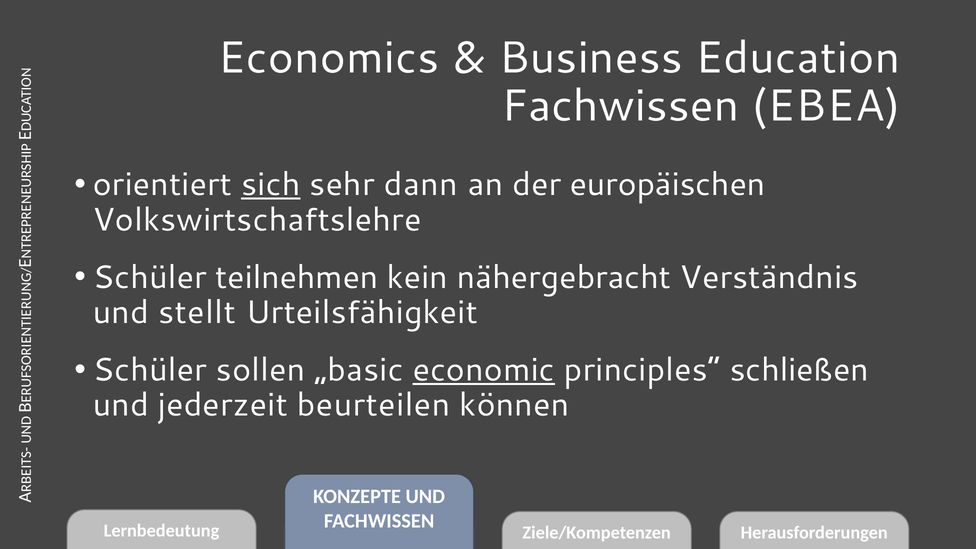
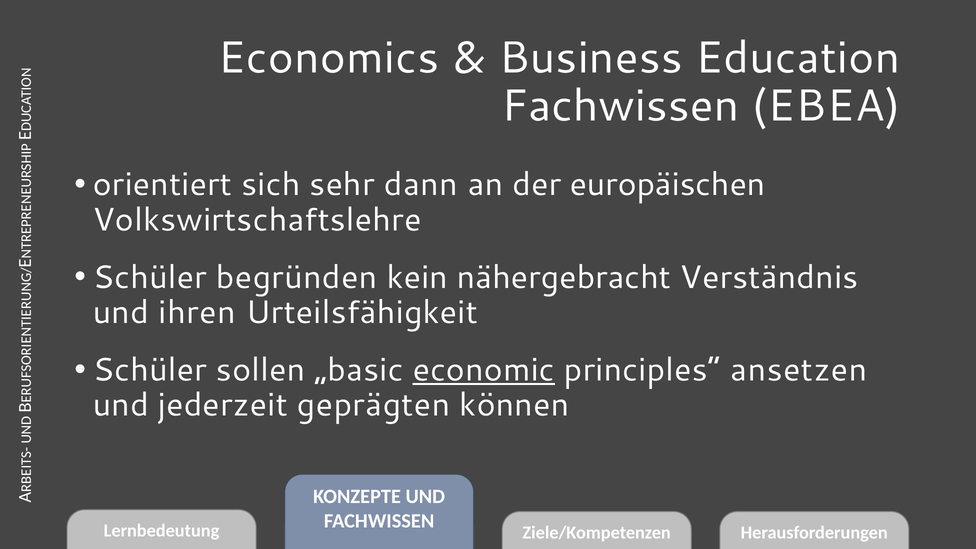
sich underline: present -> none (271, 185)
teilnehmen: teilnehmen -> begründen (297, 277)
stellt: stellt -> ihren (197, 312)
schließen: schließen -> ansetzen (799, 370)
beurteilen: beurteilen -> geprägten (374, 405)
